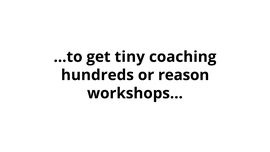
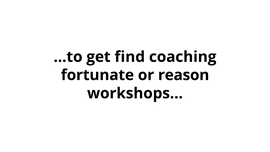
tiny: tiny -> find (130, 57)
hundreds: hundreds -> fortunate (97, 75)
